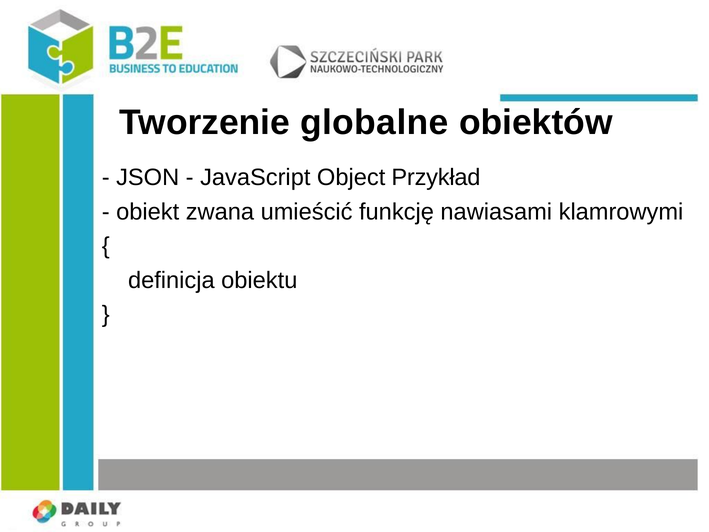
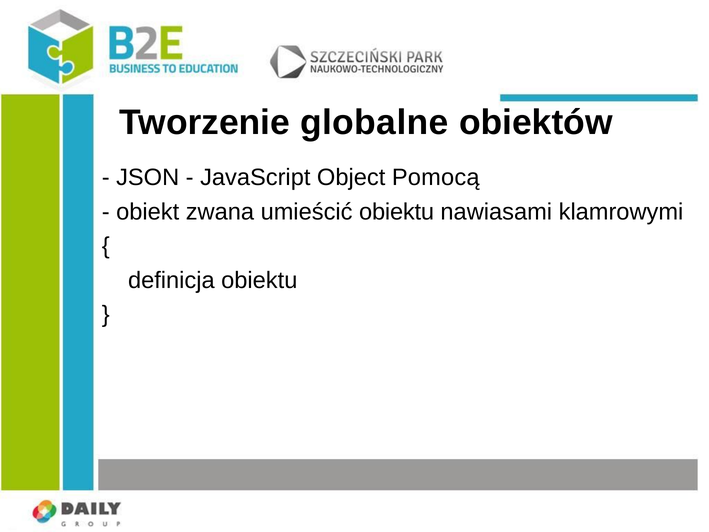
Przykład: Przykład -> Pomocą (436, 177)
umieścić funkcję: funkcję -> obiektu (397, 212)
